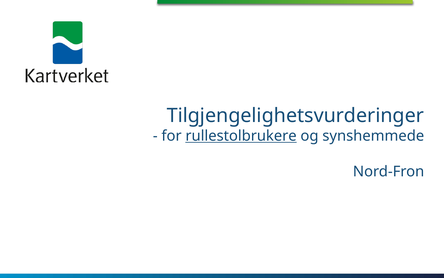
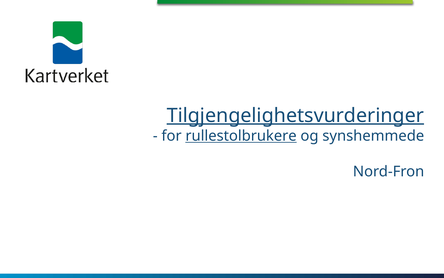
Tilgjengelighetsvurderinger underline: none -> present (295, 115)
